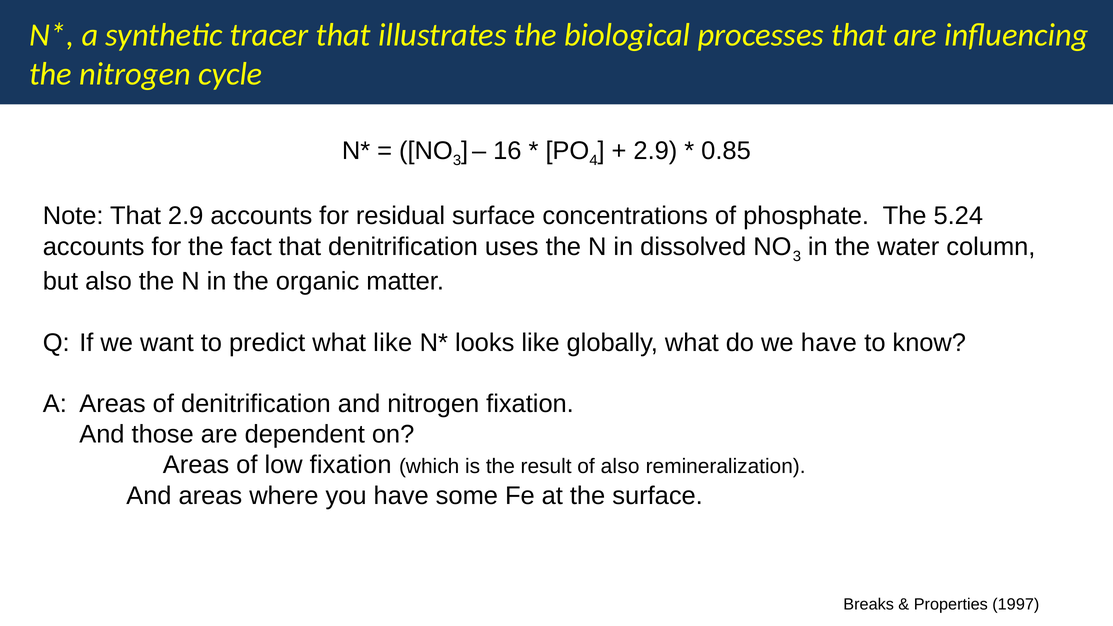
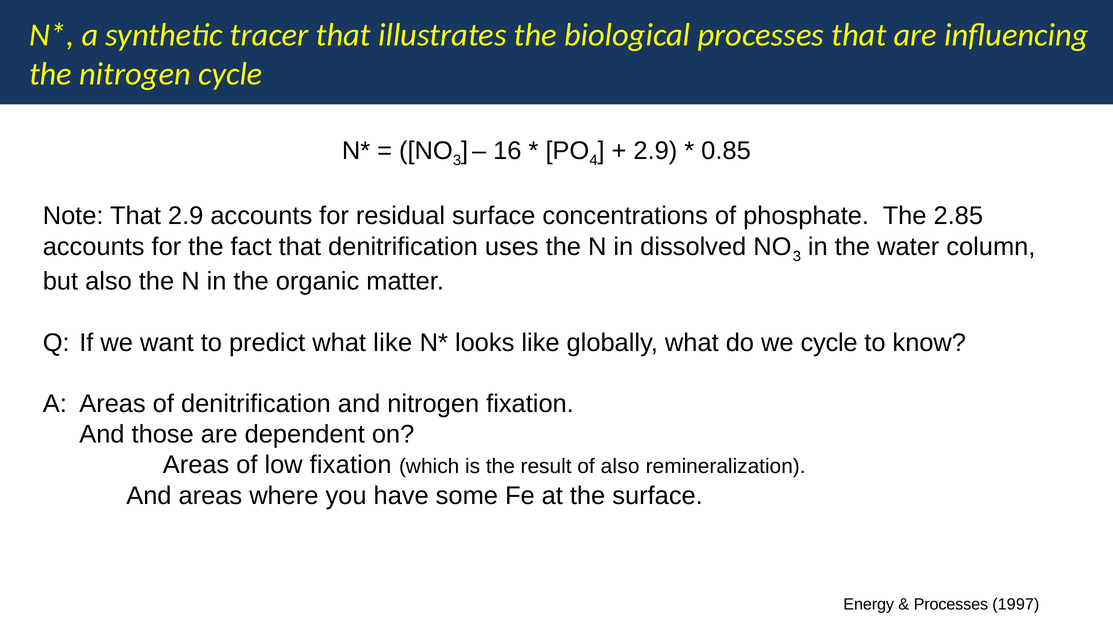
5.24: 5.24 -> 2.85 (958, 216)
we have: have -> cycle (829, 343)
Breaks: Breaks -> Energy (869, 604)
Properties: Properties -> Processes (951, 604)
